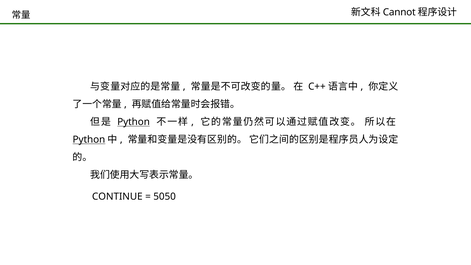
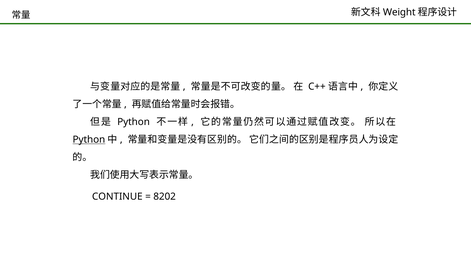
Cannot: Cannot -> Weight (399, 12)
Python underline: present -> none (134, 122)
5050: 5050 -> 8202 (165, 196)
